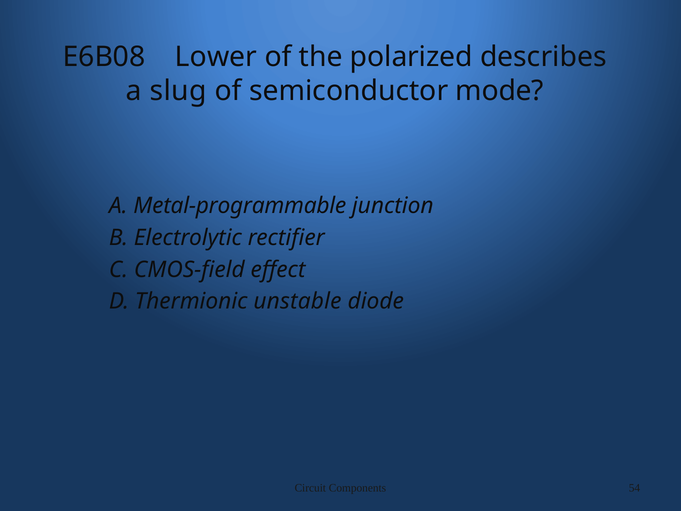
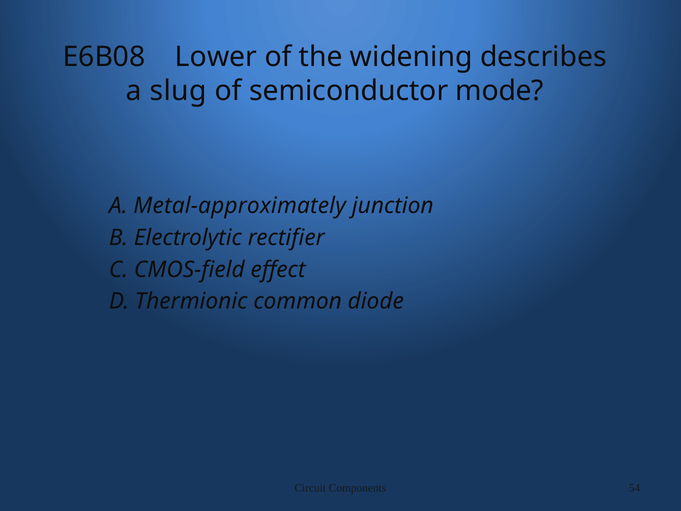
polarized: polarized -> widening (411, 57)
Metal-programmable: Metal-programmable -> Metal-approximately (240, 206)
unstable: unstable -> common (298, 301)
